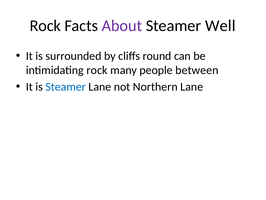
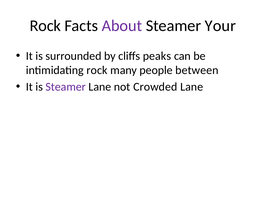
Well: Well -> Your (220, 26)
round: round -> peaks (157, 56)
Steamer colour: blue -> purple (66, 87)
Northern: Northern -> Crowded (155, 87)
